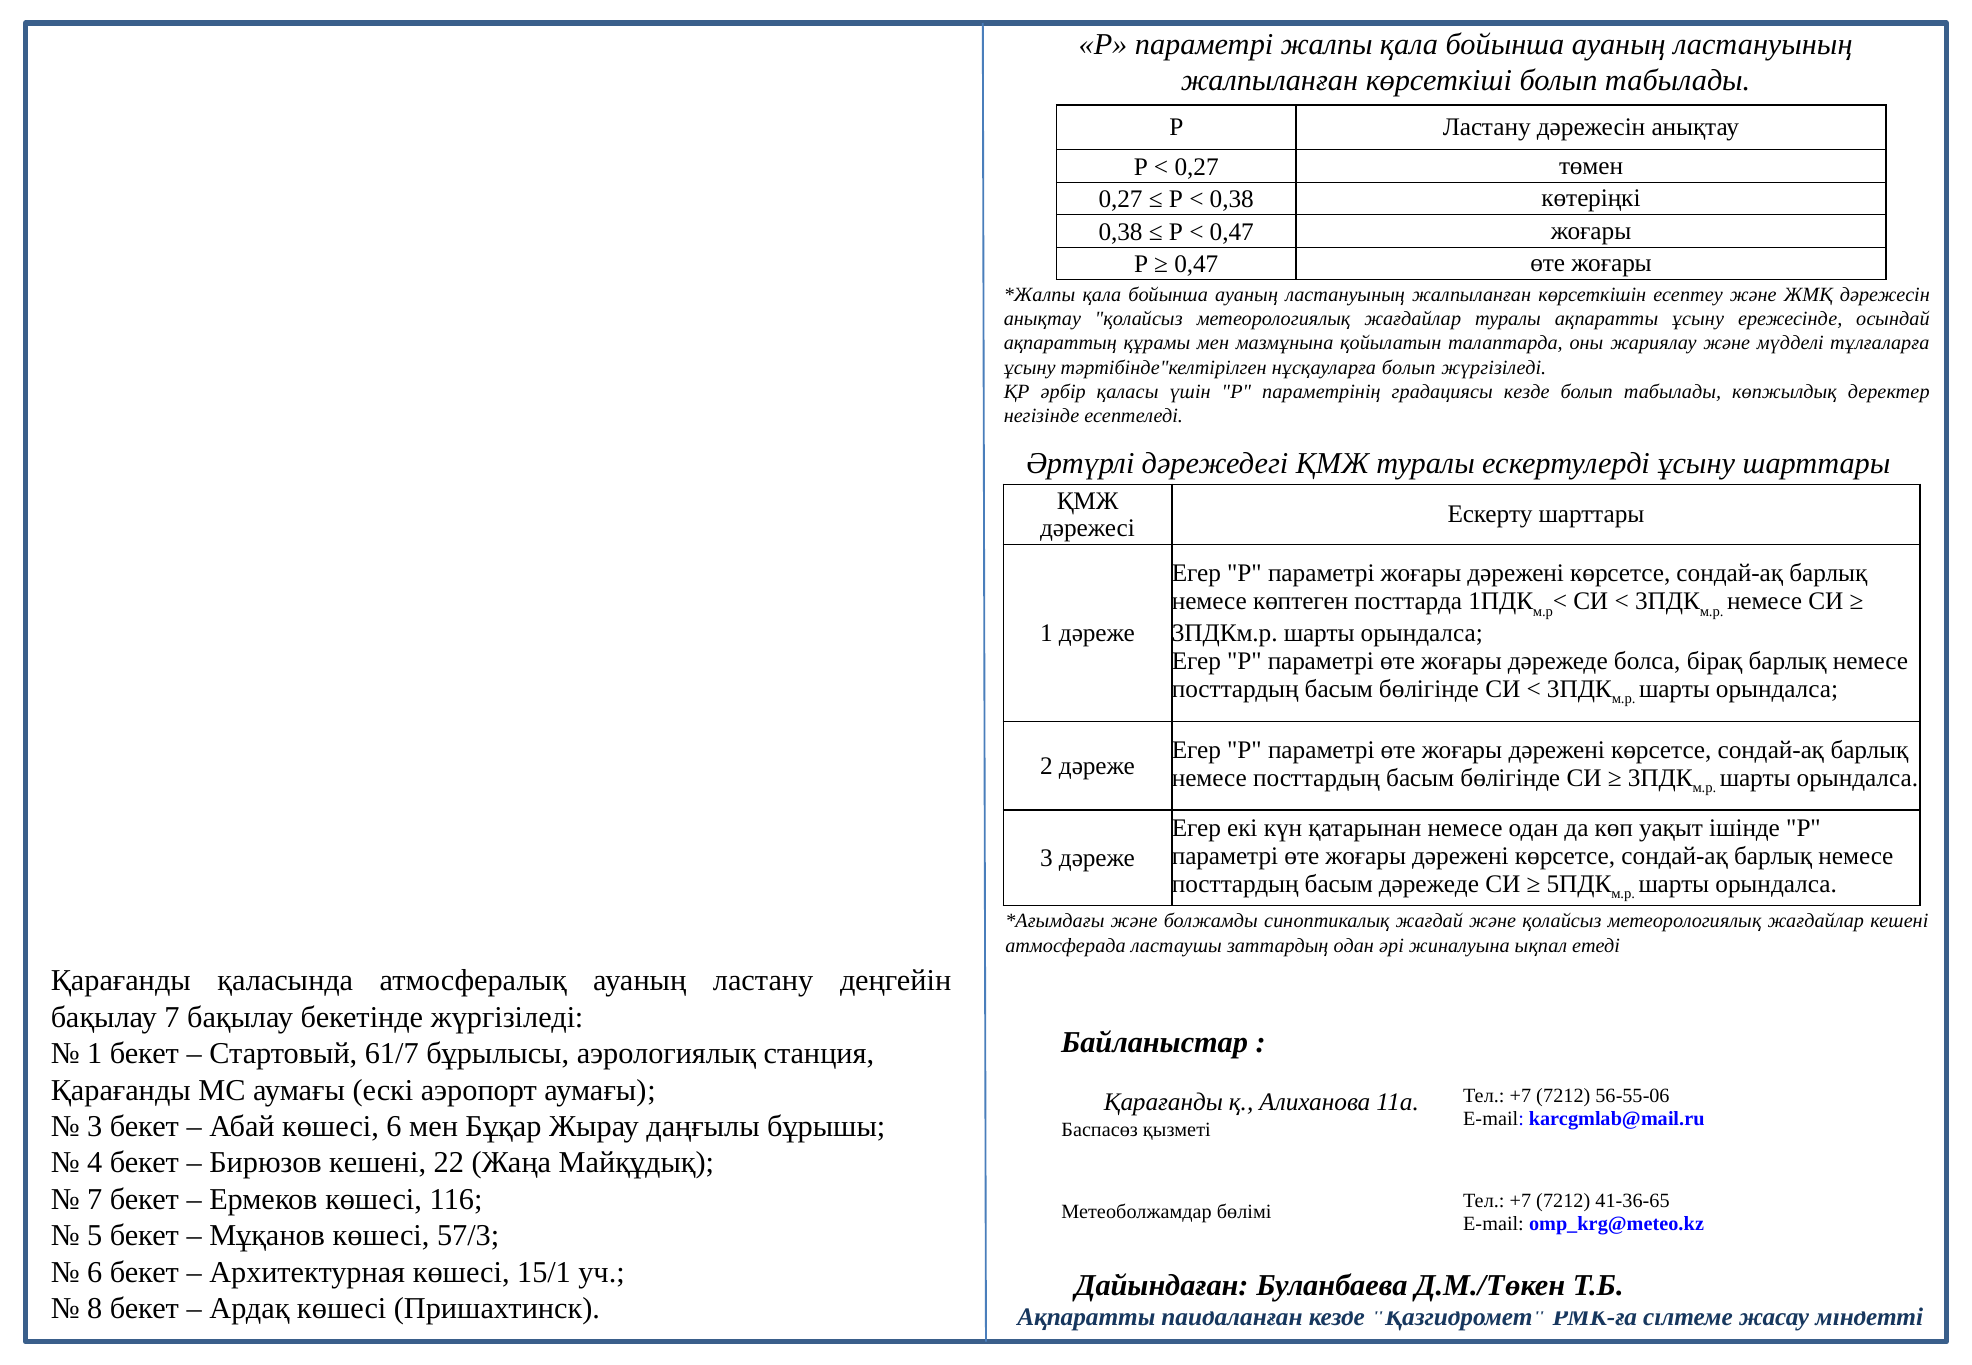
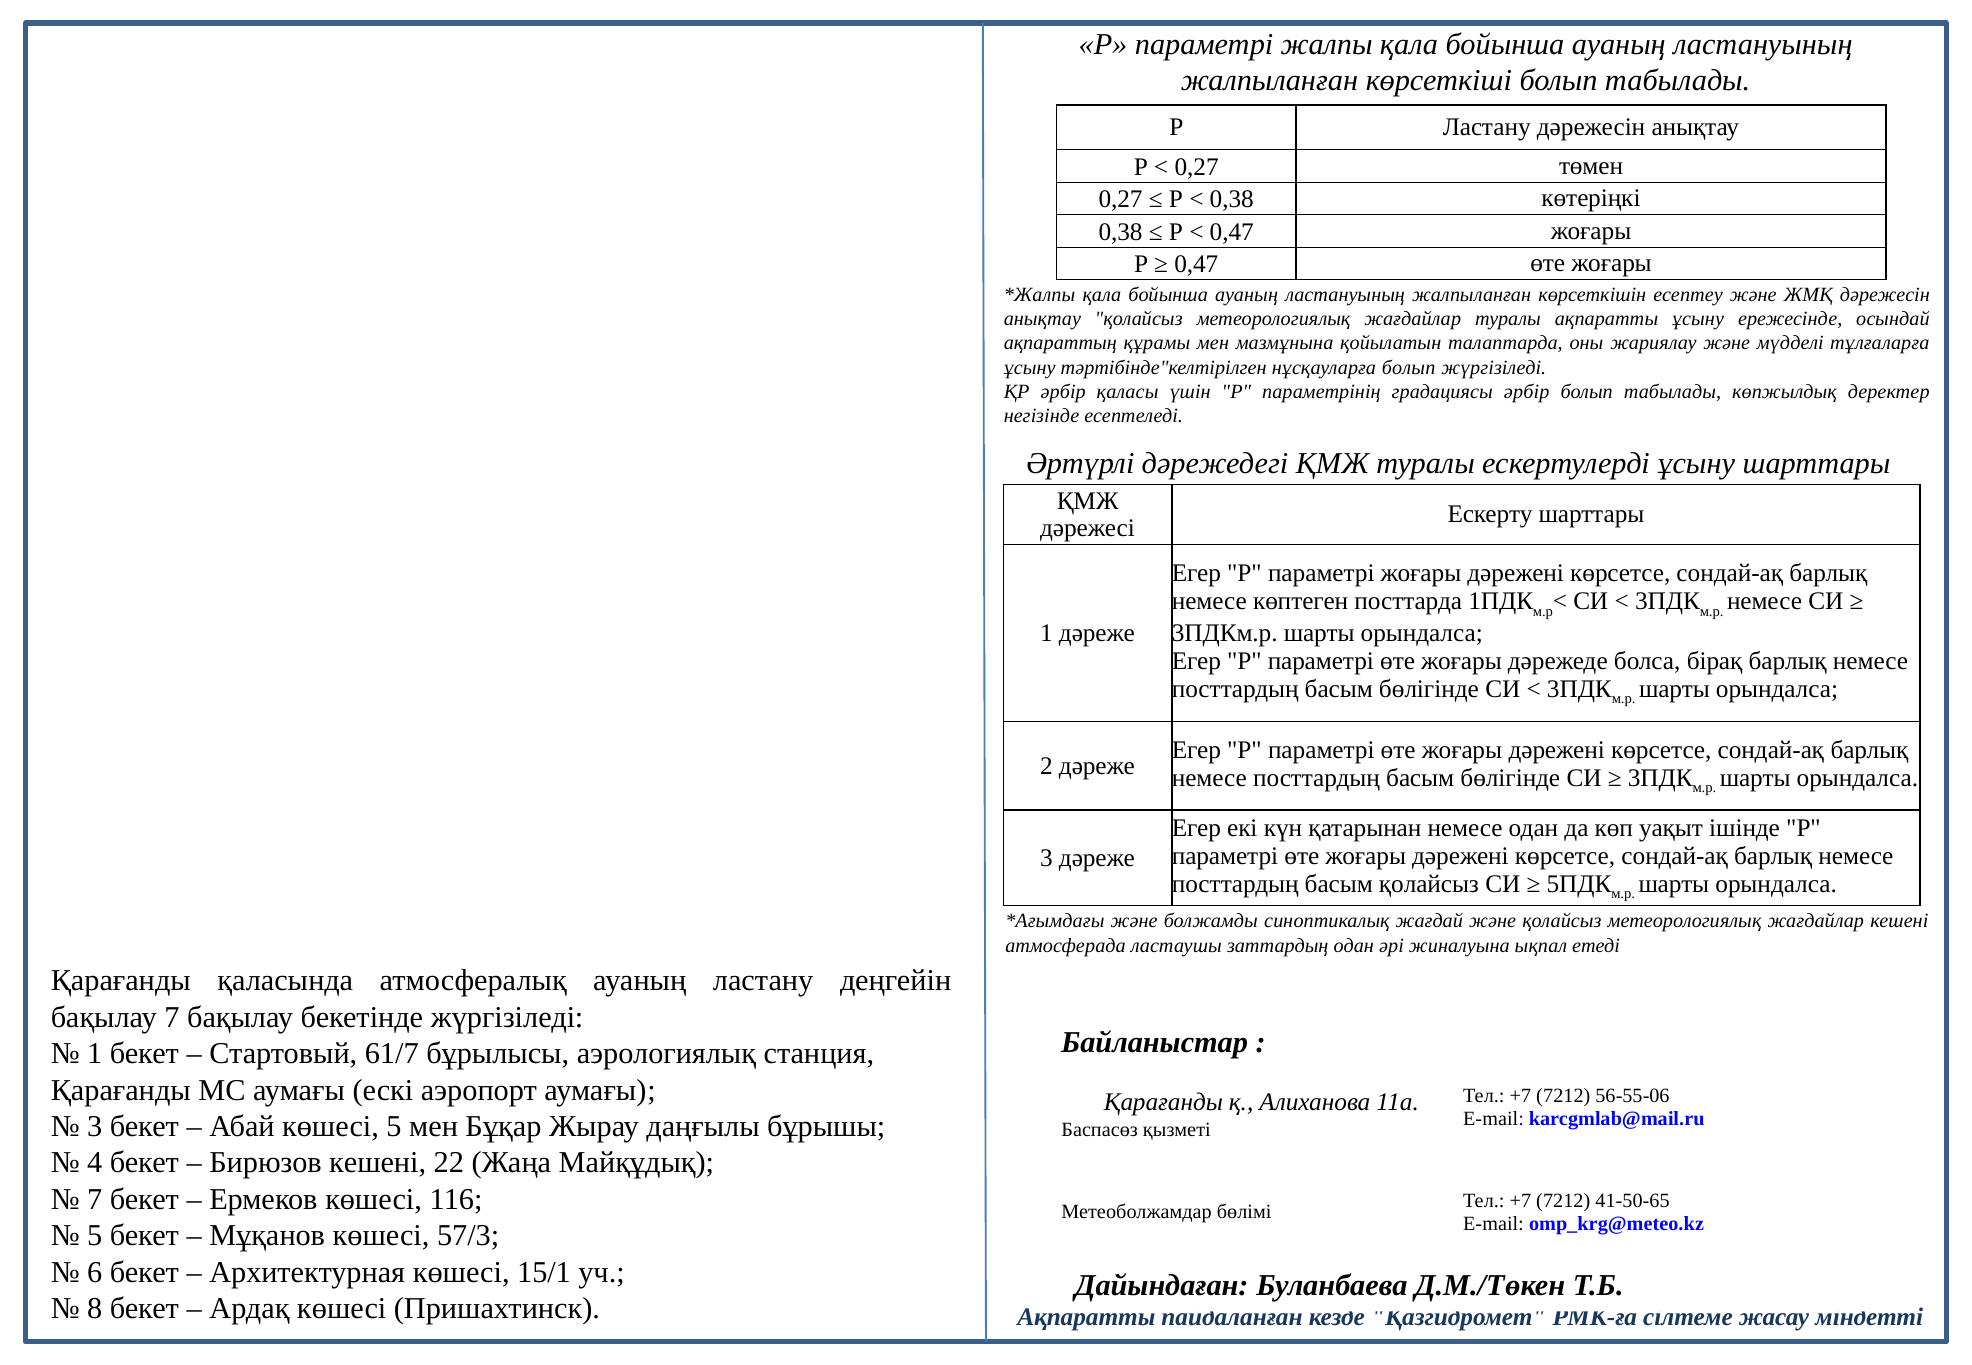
градациясы кезде: кезде -> әрбір (1527, 392)
басым дәрежеде: дәрежеде -> қолайсыз (1429, 884)
көшесі 6: 6 -> 5 (394, 1127)
41-36-65: 41-36-65 -> 41-50-65 (1633, 1201)
